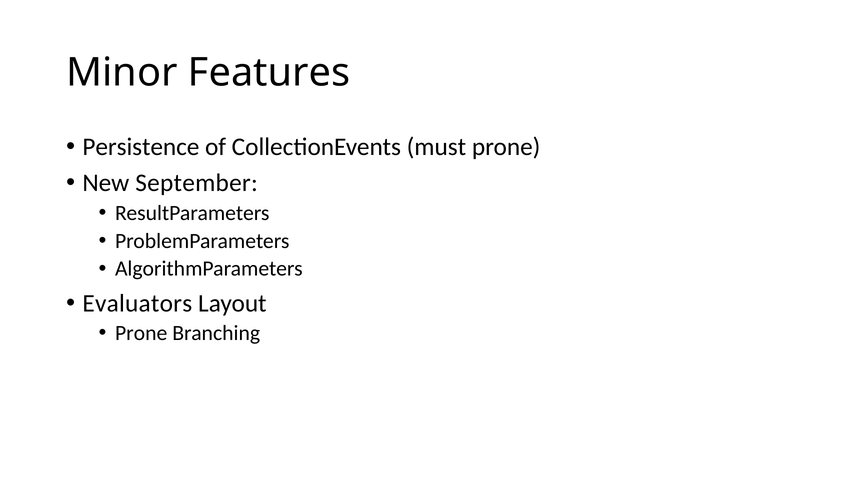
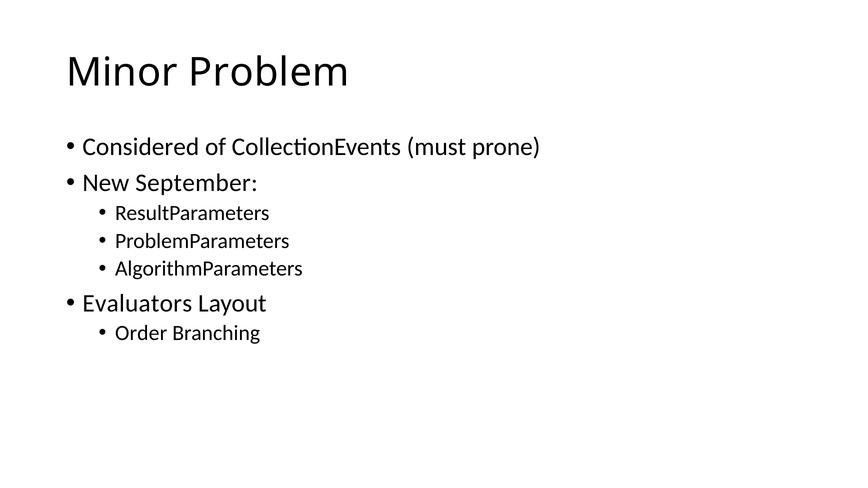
Features: Features -> Problem (269, 73)
Persistence: Persistence -> Considered (141, 147)
Prone: Prone -> Order (141, 333)
